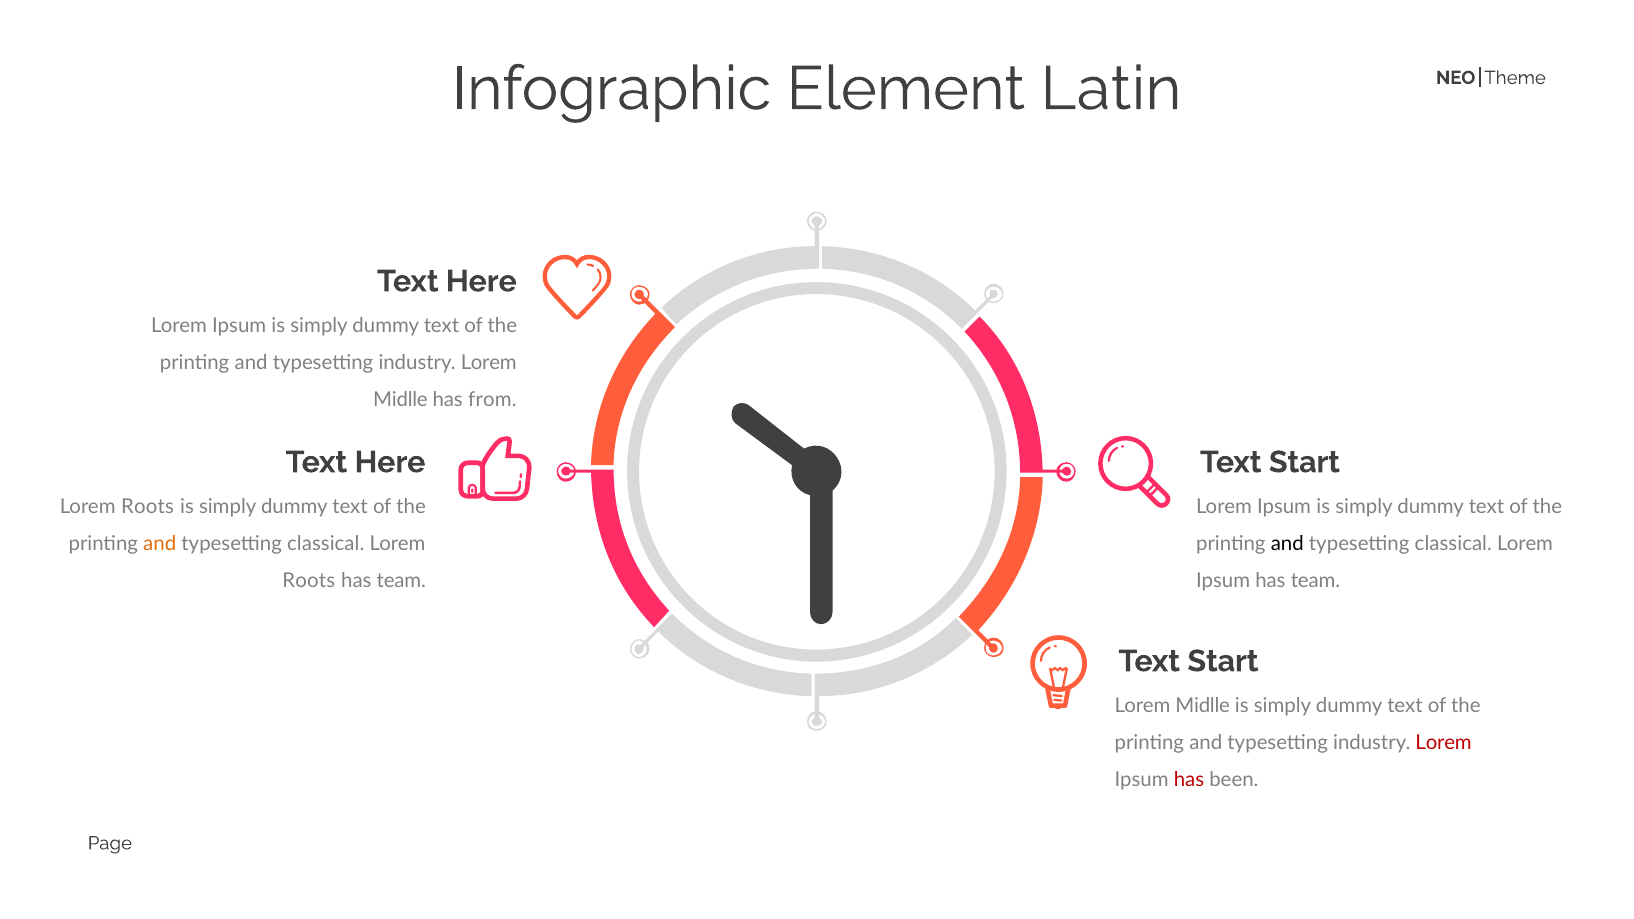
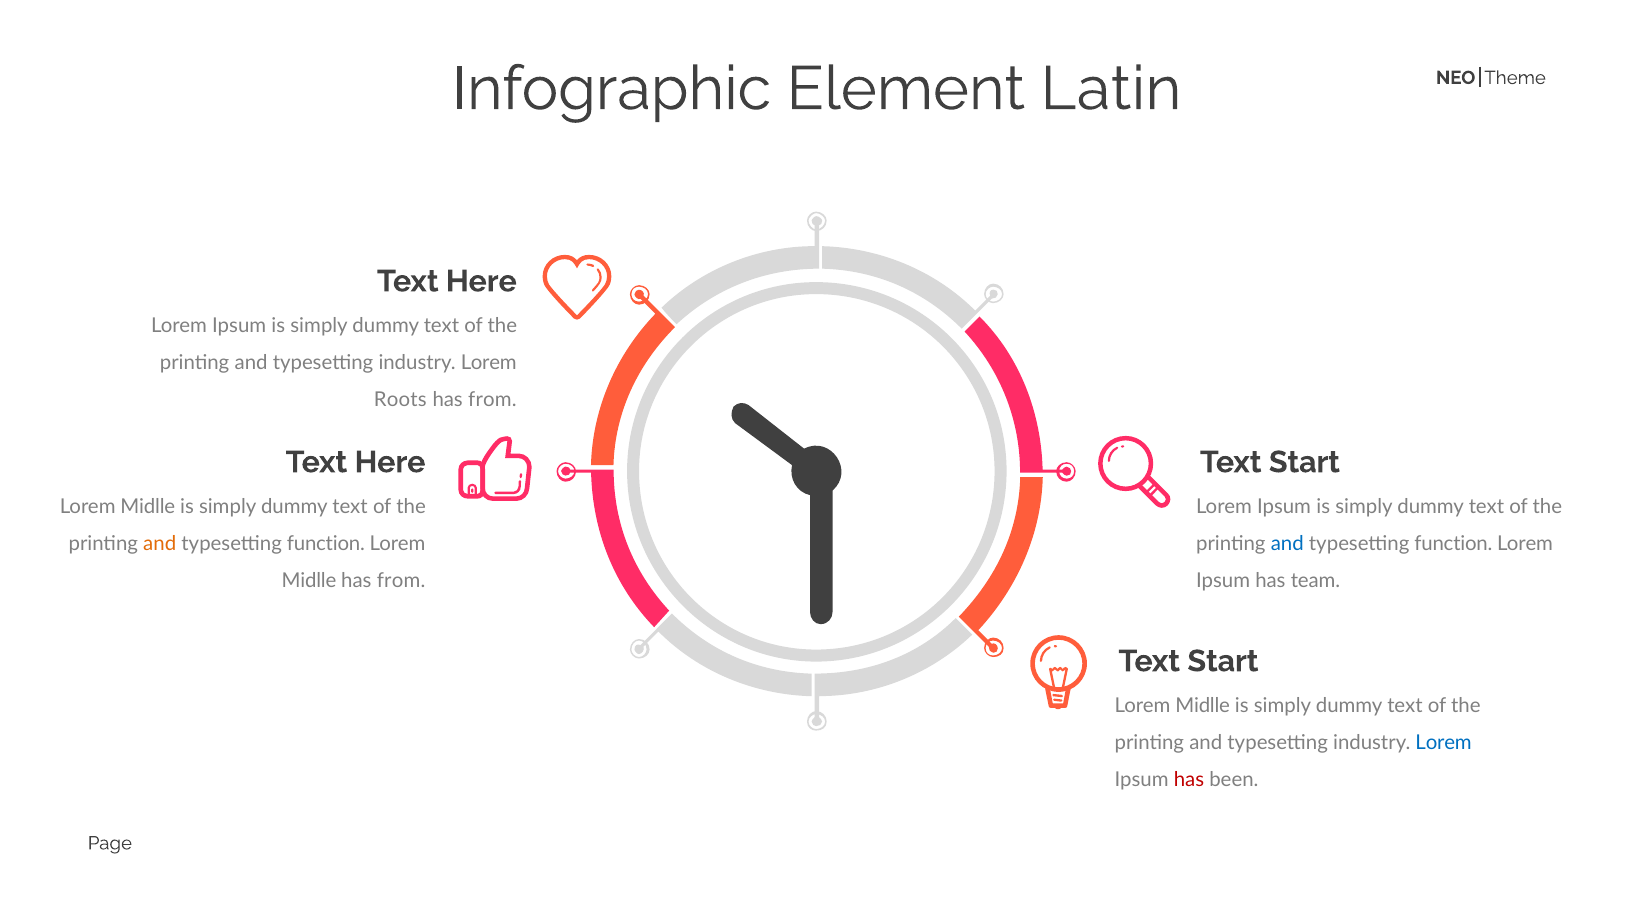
Midlle: Midlle -> Roots (400, 400)
Roots: Roots -> Midlle (148, 507)
classical: classical -> function (326, 544)
and colour: black -> blue (1287, 544)
classical: classical -> function (1453, 544)
Roots: Roots -> Midlle (309, 580)
team: team -> from (401, 580)
Lorem colour: red -> blue (1444, 743)
